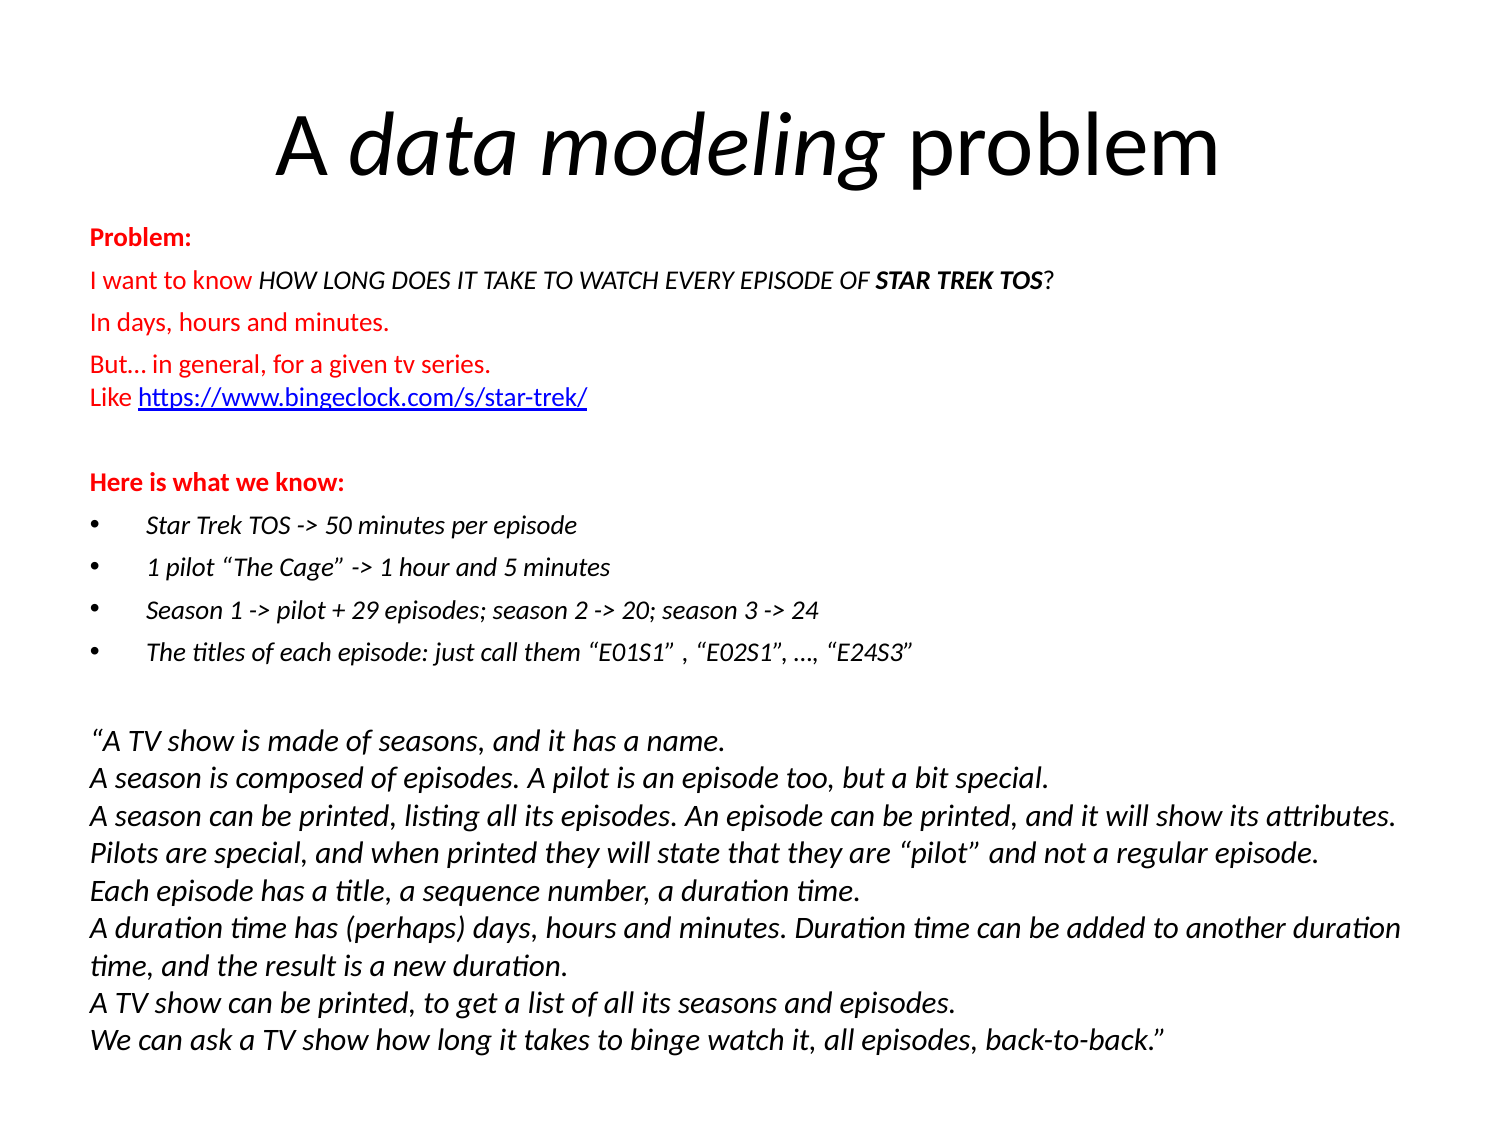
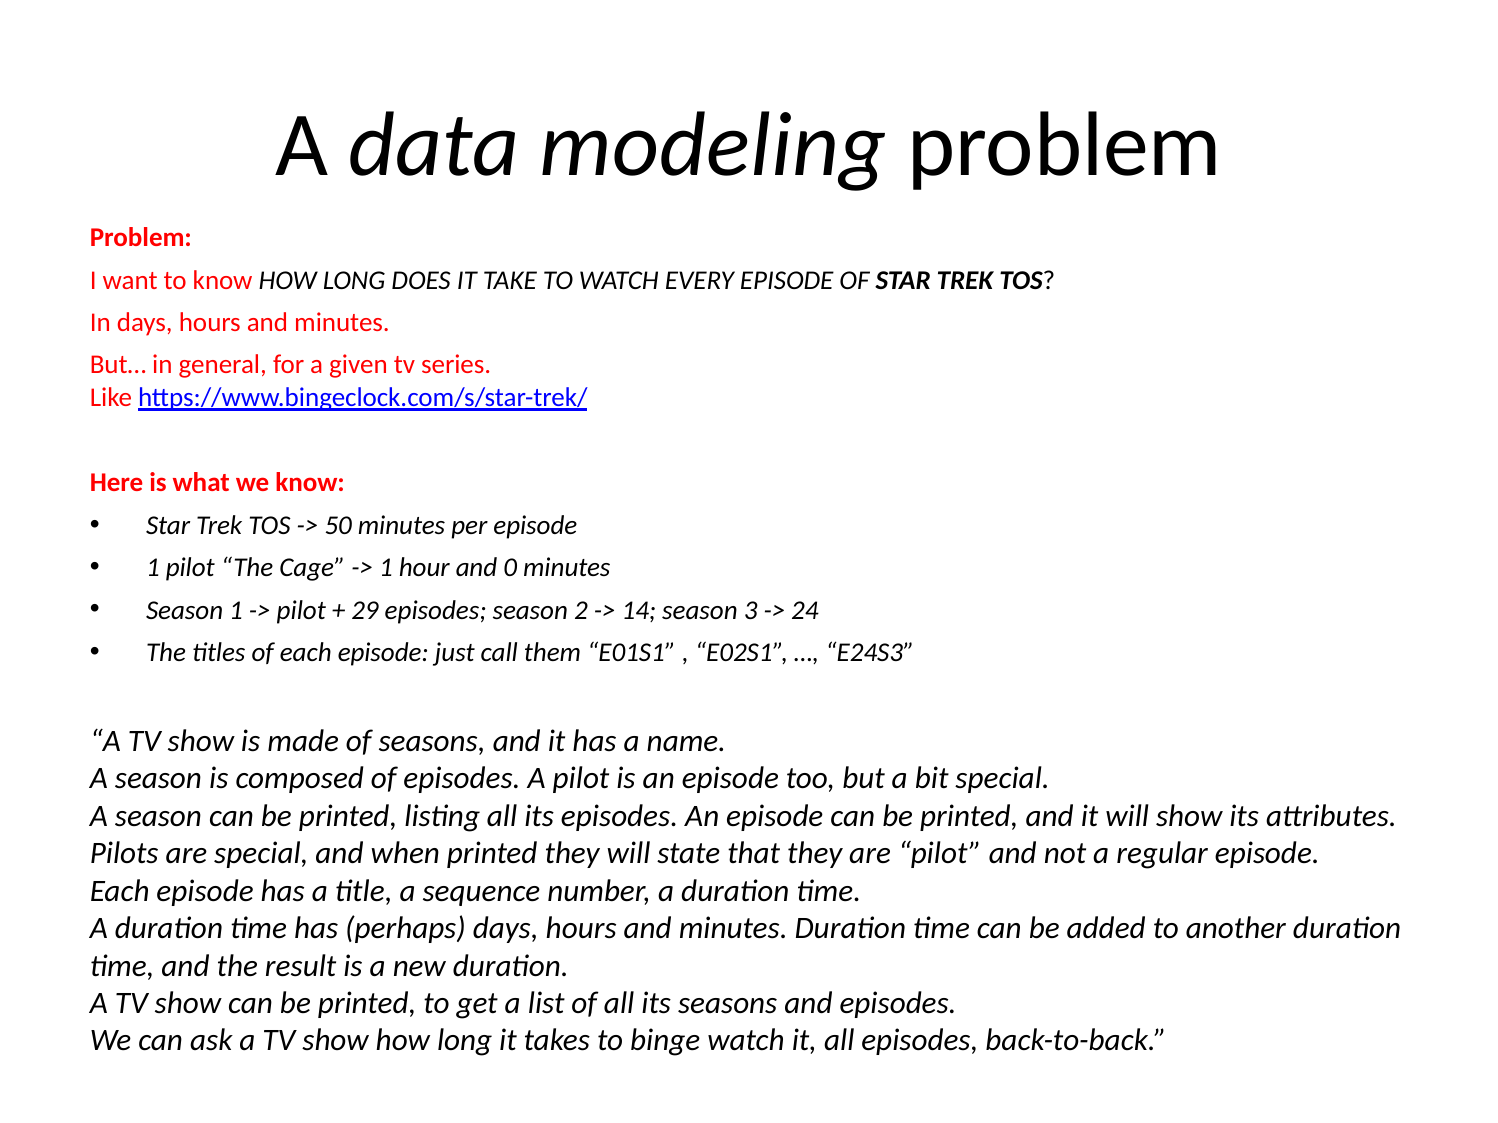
5: 5 -> 0 (510, 568)
20: 20 -> 14 (639, 610)
